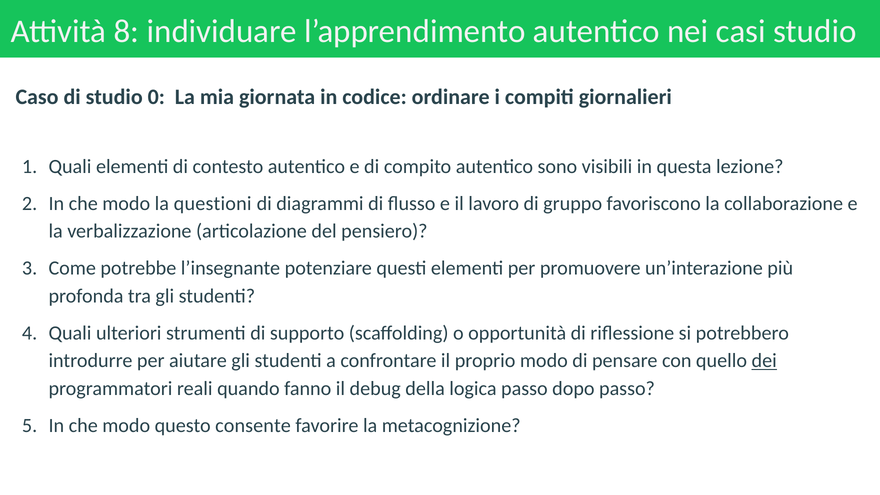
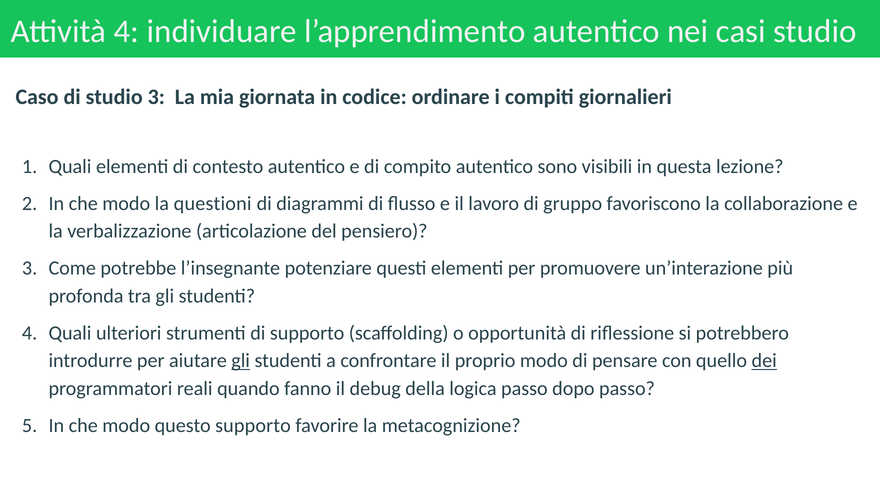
Attività 8: 8 -> 4 (126, 31)
studio 0: 0 -> 3 (156, 97)
gli underline: none -> present (241, 361)
questo consente: consente -> supporto (253, 426)
